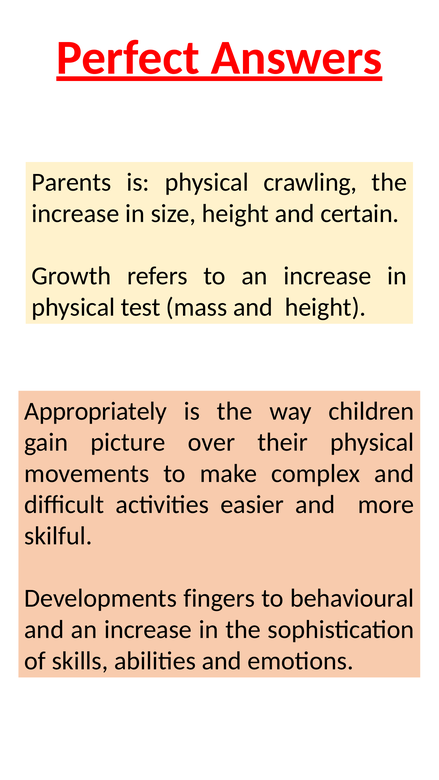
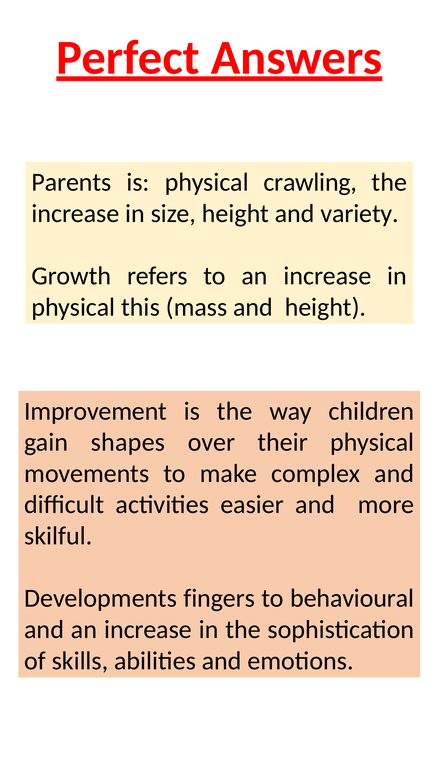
certain: certain -> variety (360, 214)
test: test -> this (140, 307)
Appropriately: Appropriately -> Improvement (96, 411)
picture: picture -> shapes (128, 443)
